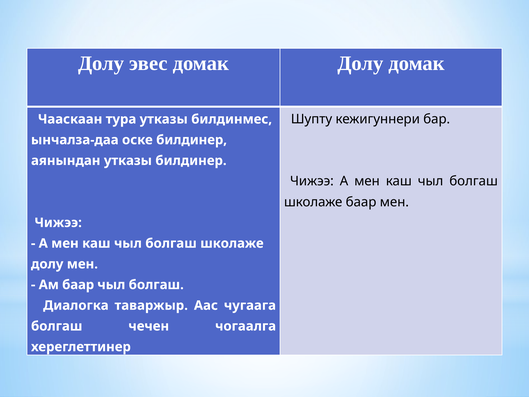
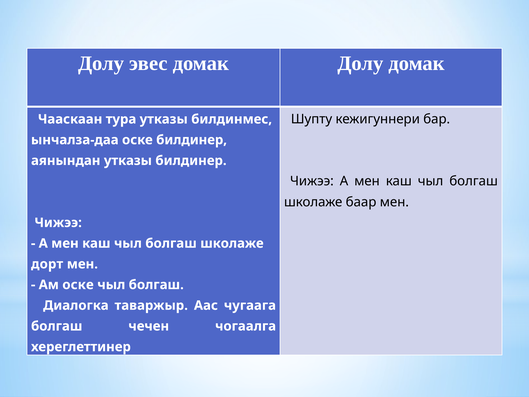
долу: долу -> дорт (47, 264)
Ам баар: баар -> оске (78, 285)
